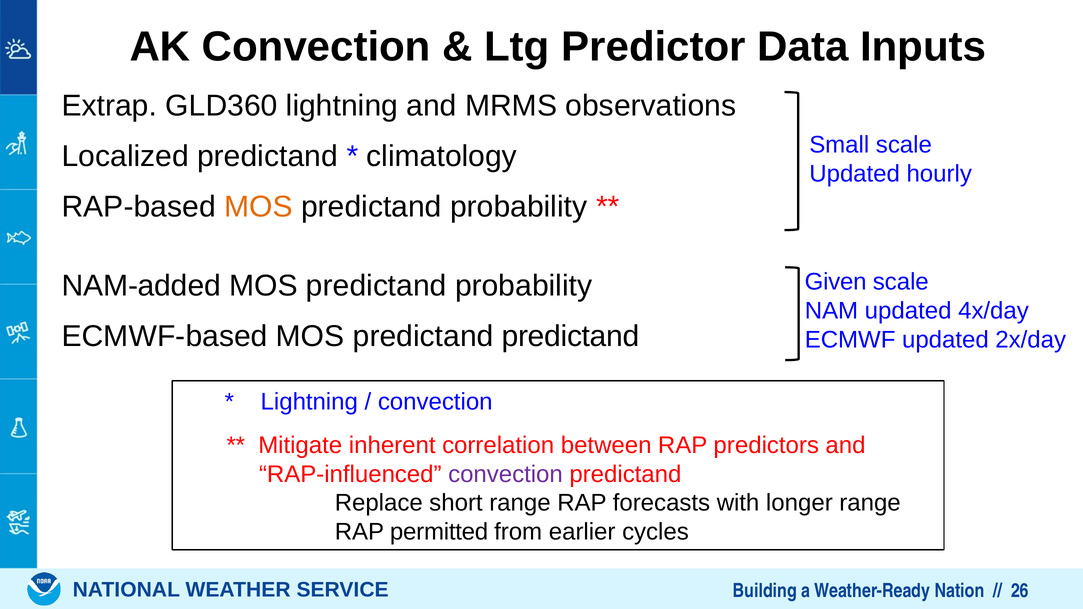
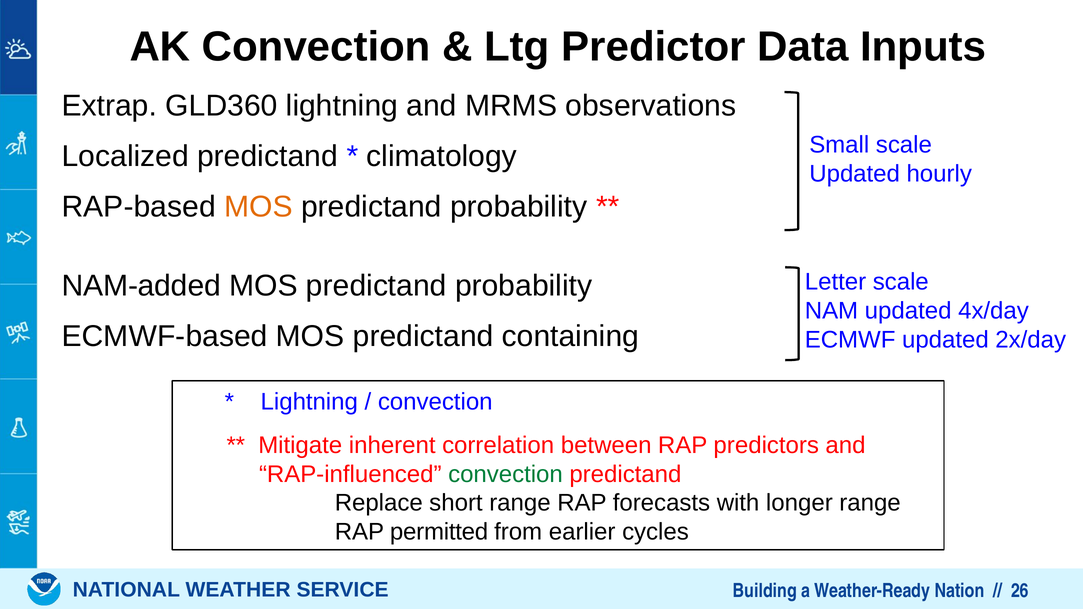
Given: Given -> Letter (836, 282)
predictand predictand: predictand -> containing (570, 337)
convection colour: purple -> green (505, 474)
